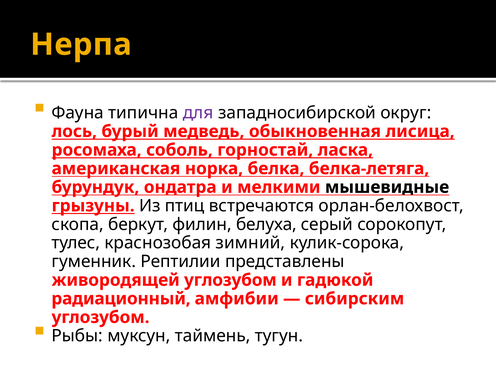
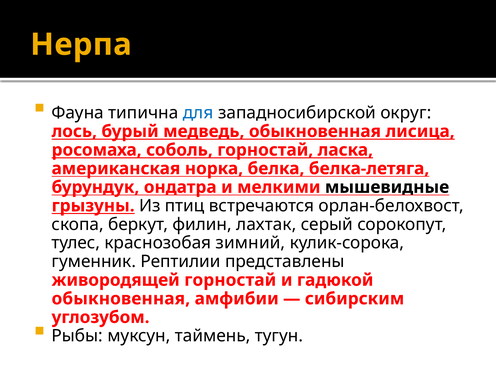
для colour: purple -> blue (198, 113)
белуха: белуха -> лахтак (266, 224)
живородящей углозубом: углозубом -> горностай (230, 280)
радиационный: радиационный -> обыкновенная (121, 299)
